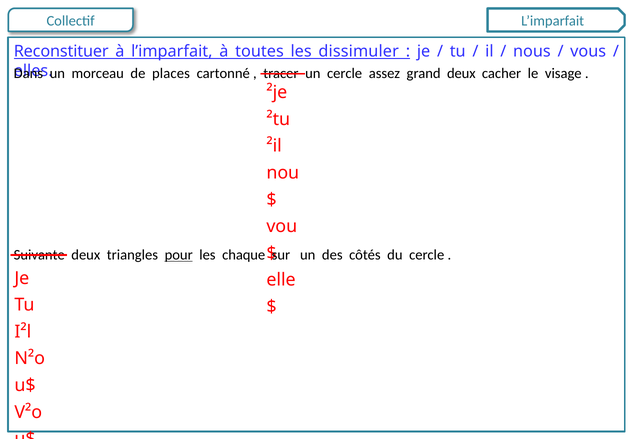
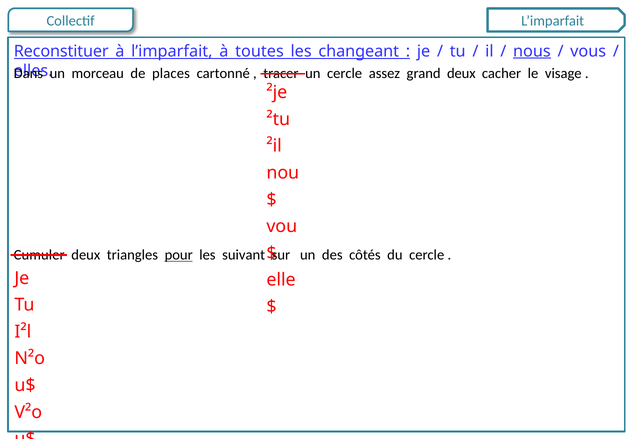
dissimuler: dissimuler -> changeant (359, 51)
nous underline: none -> present (532, 51)
Suivante: Suivante -> Cumuler (39, 255)
chaque: chaque -> suivant (244, 255)
